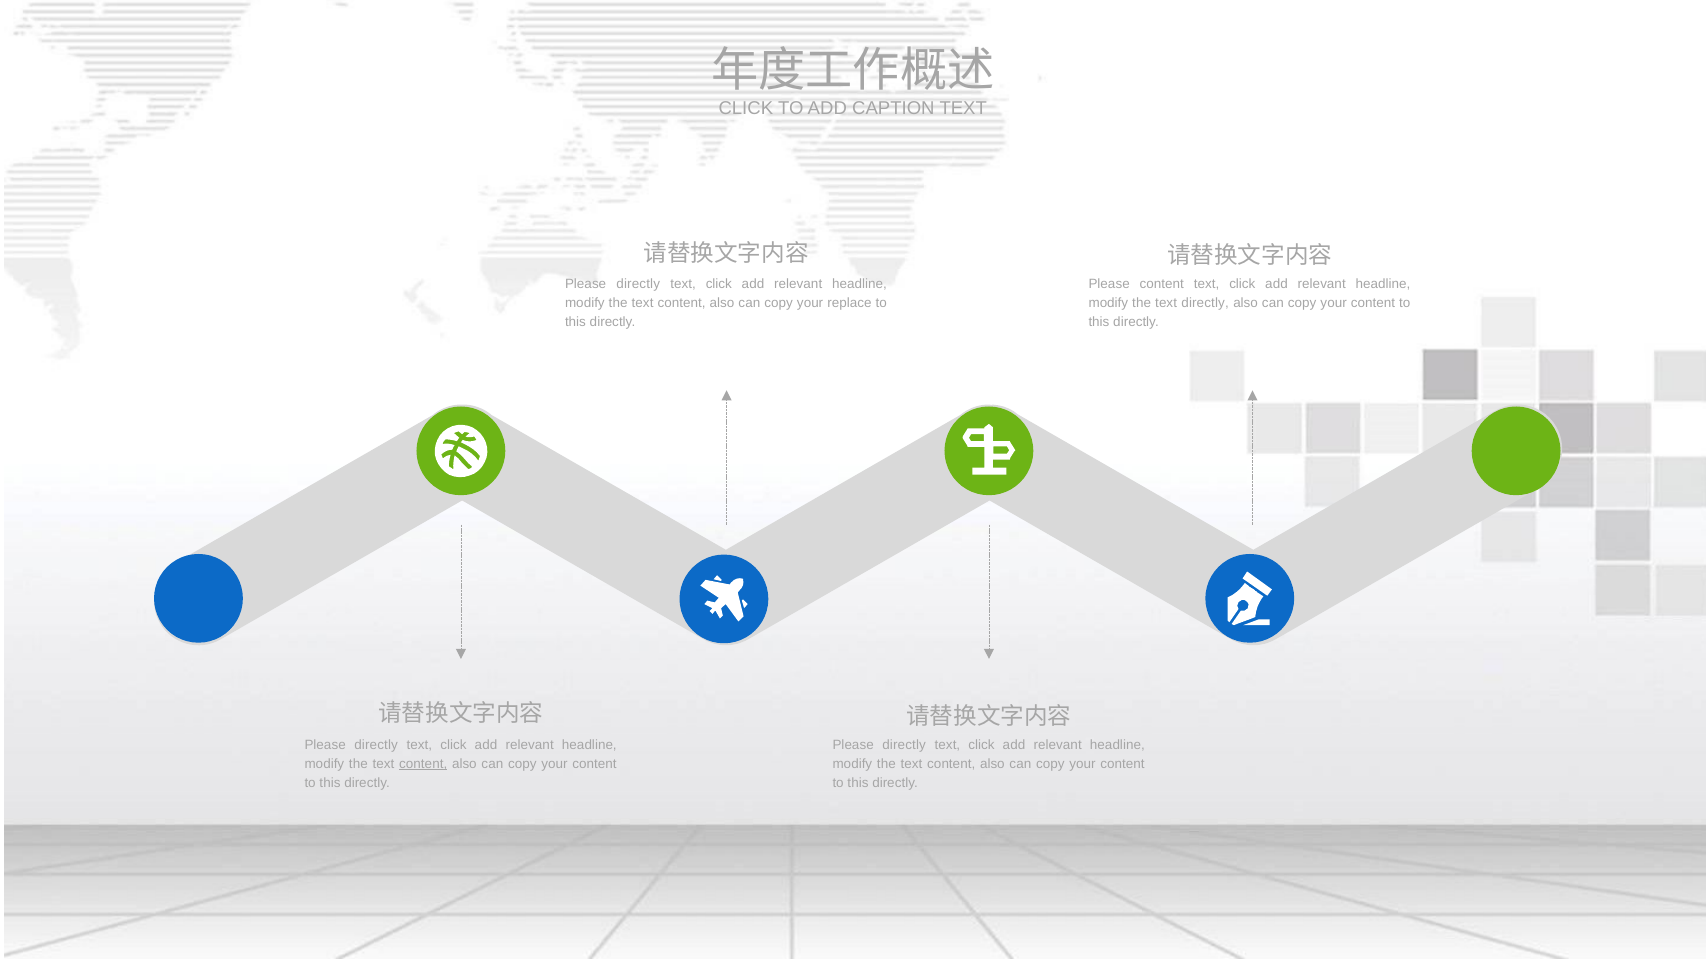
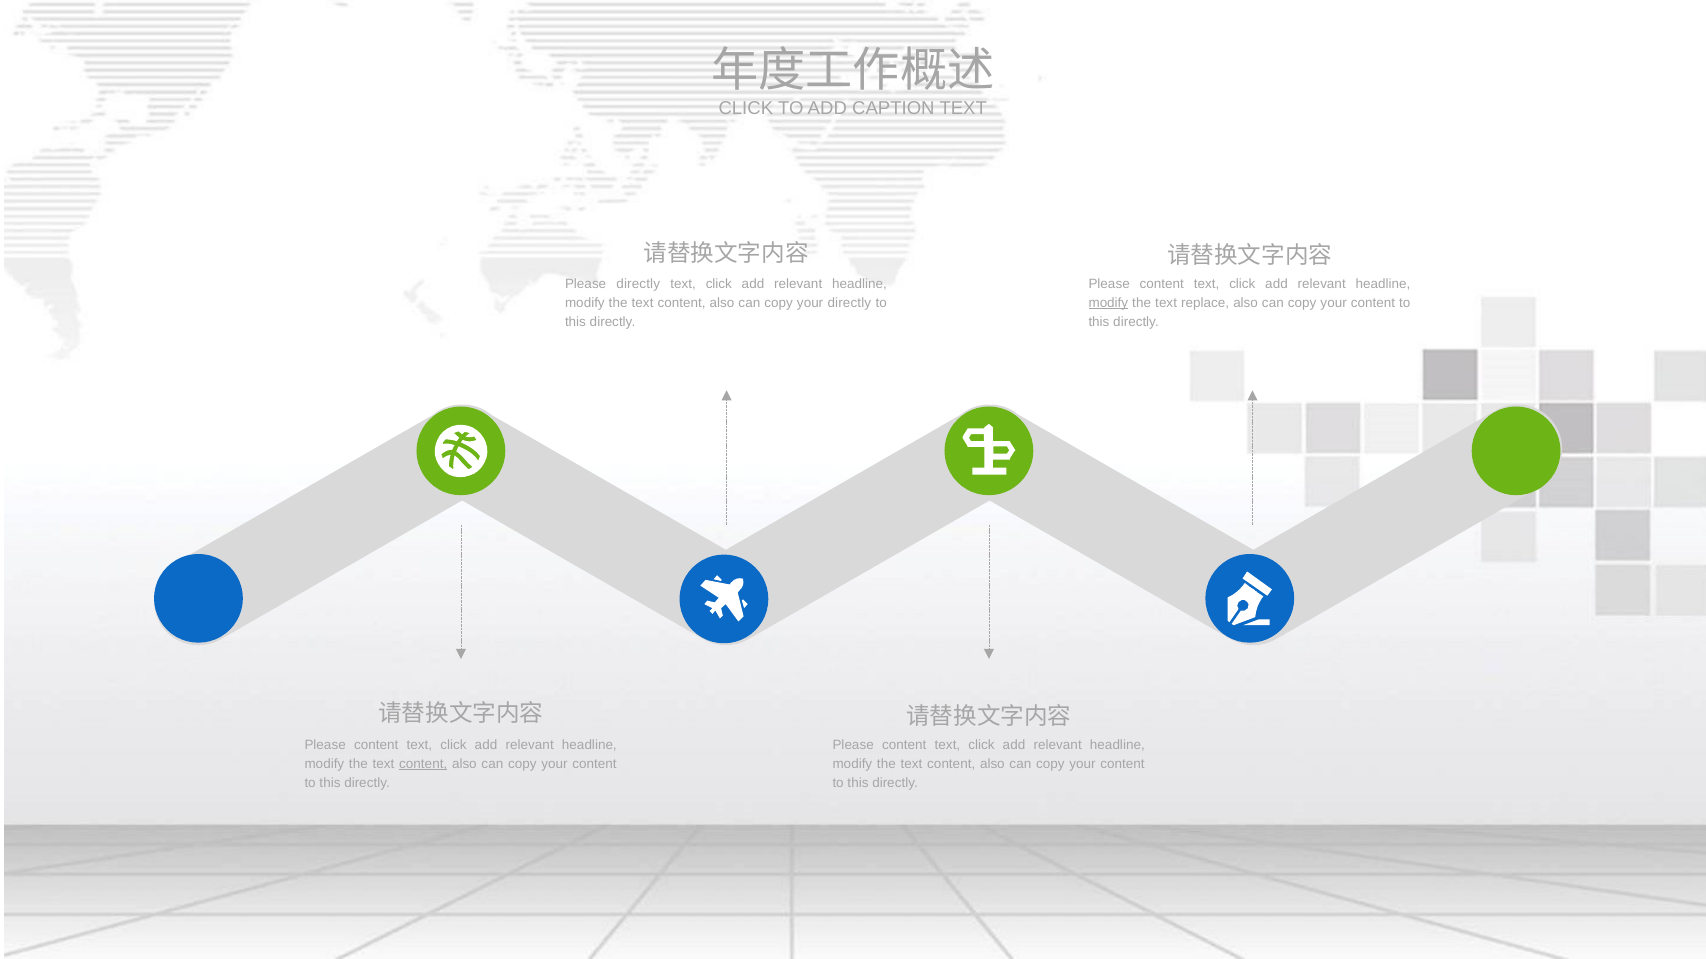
your replace: replace -> directly (849, 303)
modify underline: none -> present (1108, 303)
text directly: directly -> replace (1205, 303)
directly: directly -> content (376, 745)
directly: directly -> content (904, 745)
